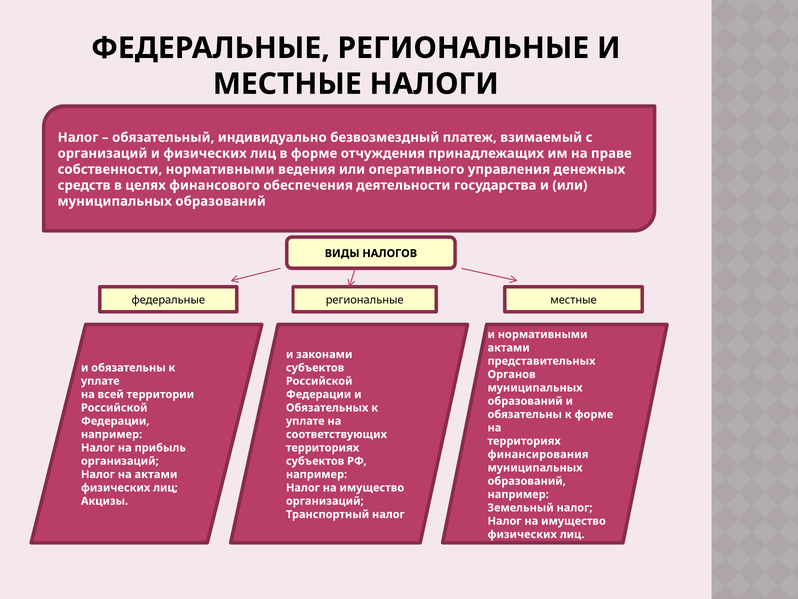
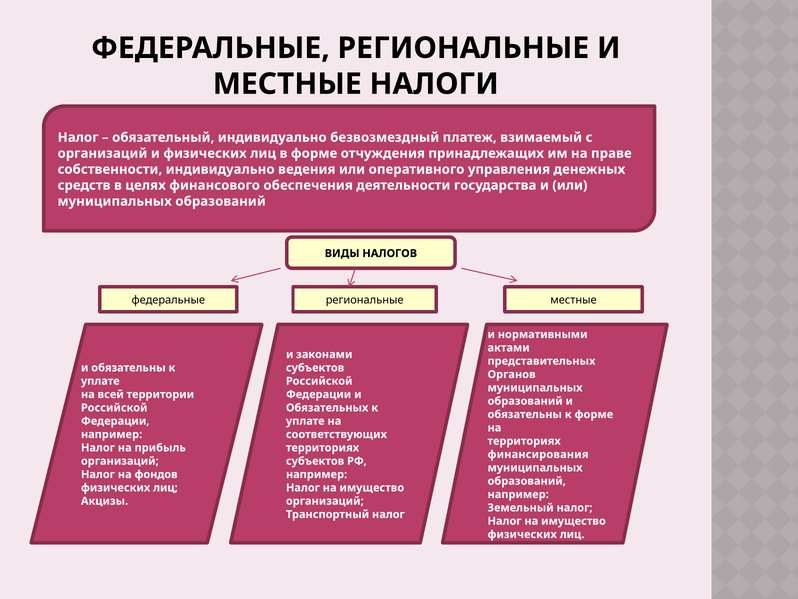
собственности нормативными: нормативными -> индивидуально (220, 169)
на актами: актами -> фондов (156, 474)
